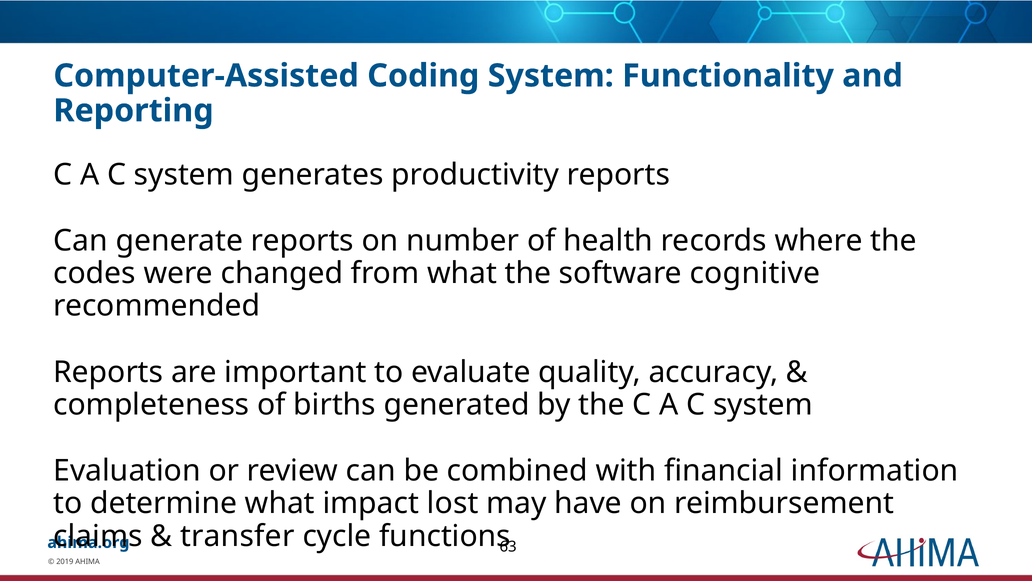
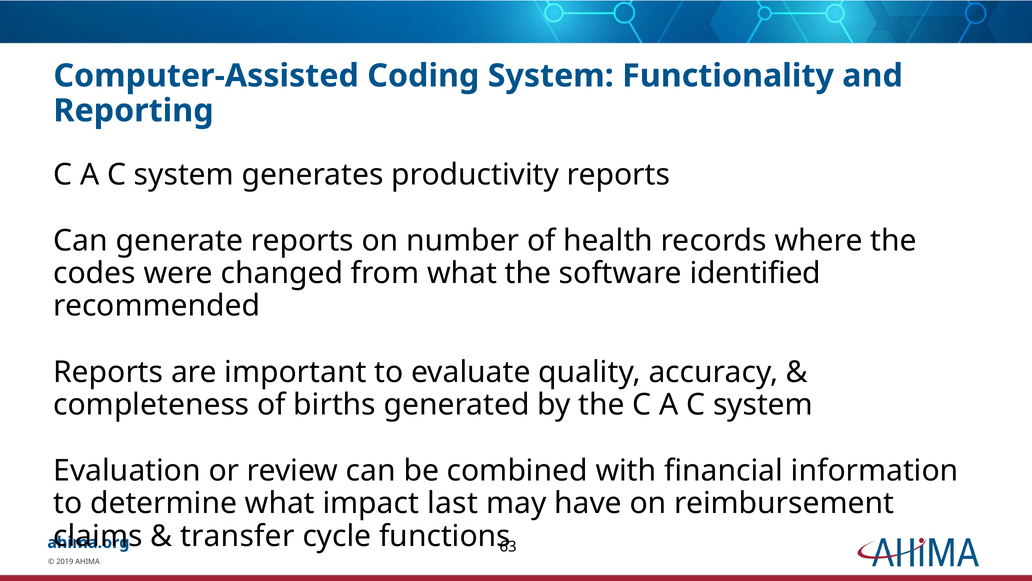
cognitive: cognitive -> identified (755, 273)
lost: lost -> last (453, 503)
